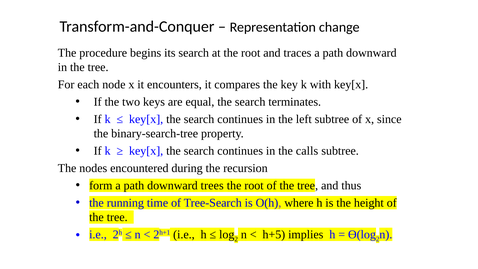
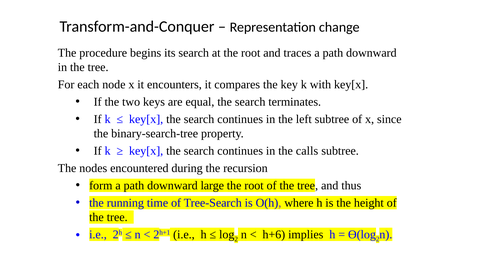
trees: trees -> large (212, 185)
h+5: h+5 -> h+6 (274, 234)
